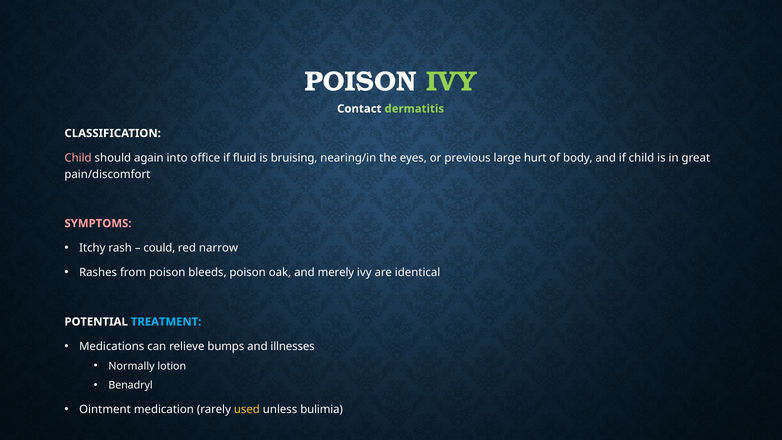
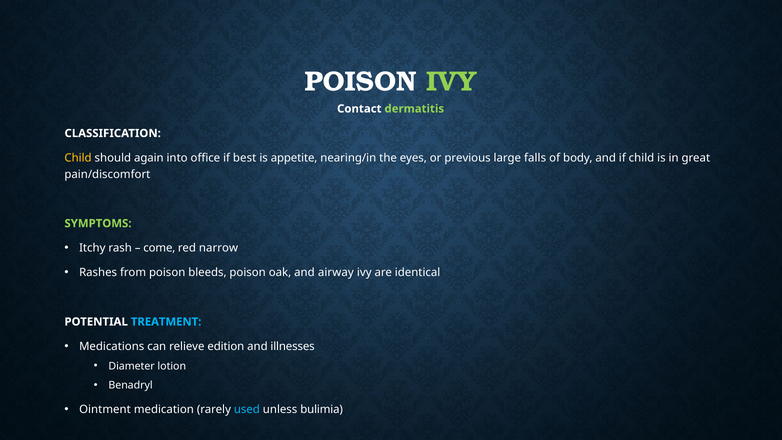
Child colour: pink -> yellow (78, 158)
fluid: fluid -> best (245, 158)
bruising: bruising -> appetite (294, 158)
hurt: hurt -> falls (535, 158)
SYMPTOMS colour: pink -> light green (98, 223)
could: could -> come (159, 248)
merely: merely -> airway (336, 273)
bumps: bumps -> edition (226, 346)
Normally: Normally -> Diameter (132, 366)
used colour: yellow -> light blue (247, 409)
